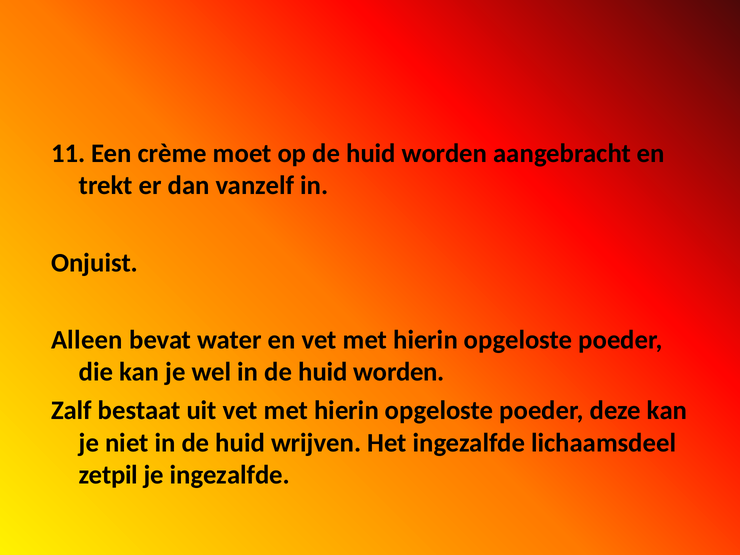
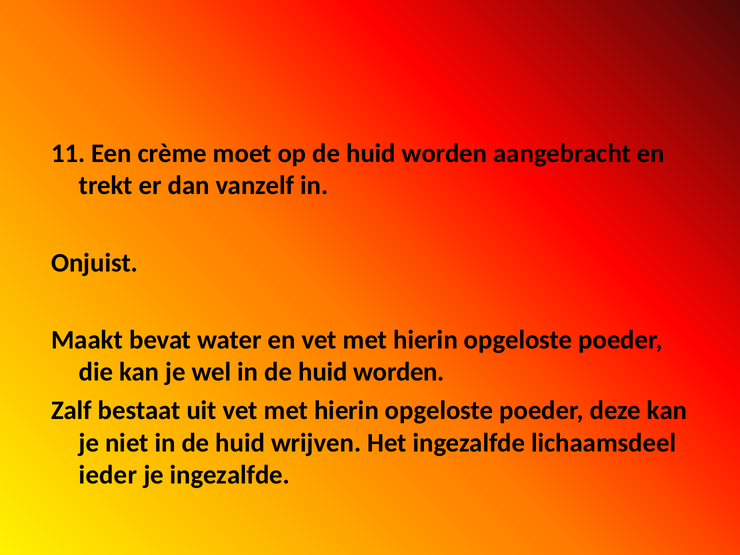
Alleen: Alleen -> Maakt (87, 340)
zetpil: zetpil -> ieder (108, 475)
